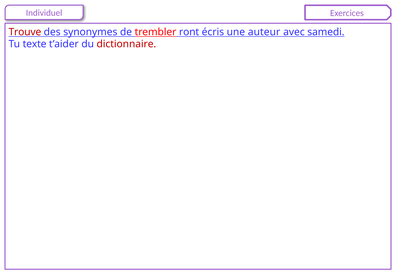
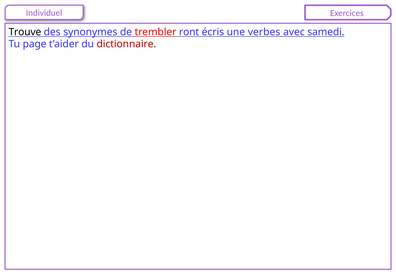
Trouve colour: red -> black (25, 32)
auteur: auteur -> verbes (264, 32)
texte: texte -> page (35, 44)
